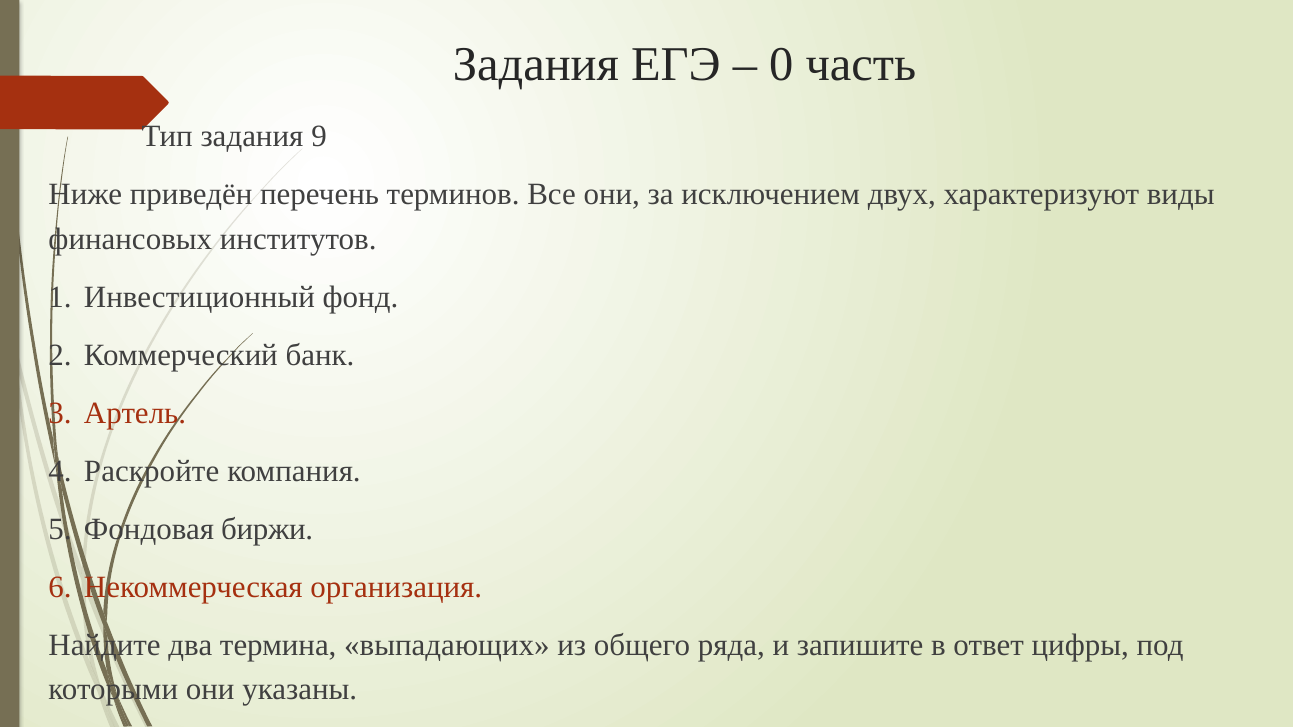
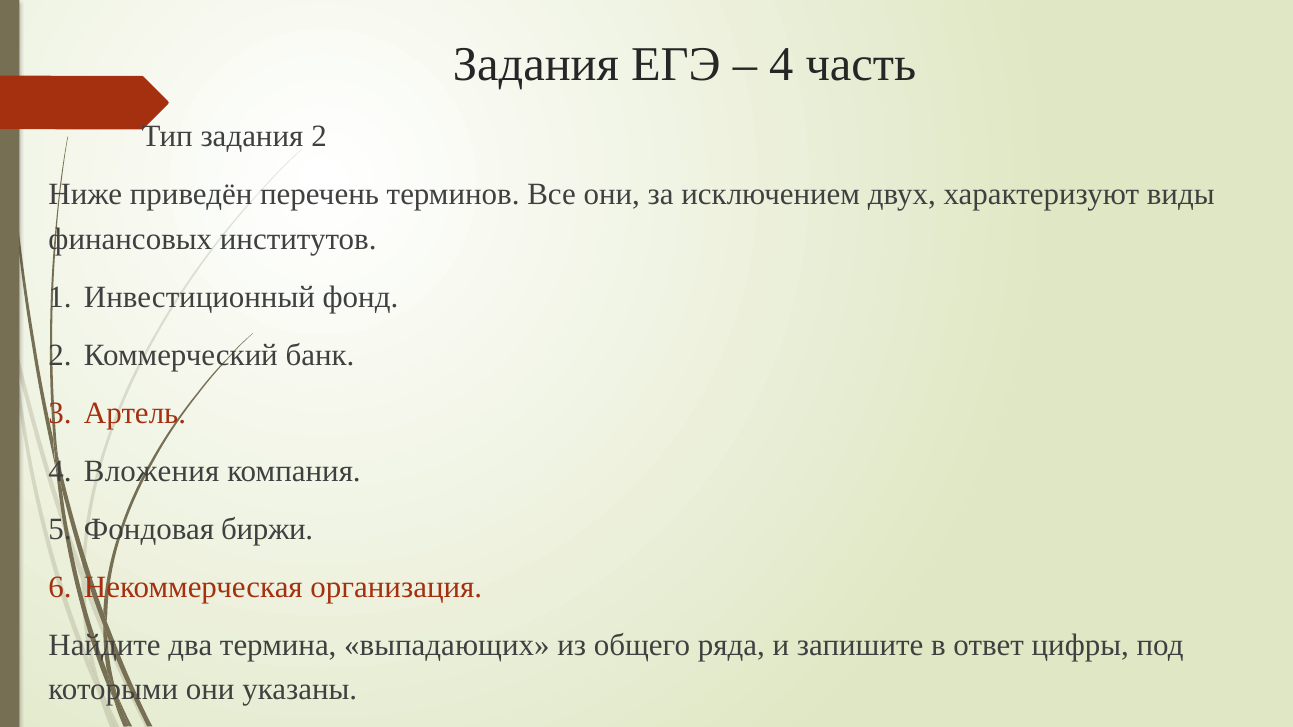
0: 0 -> 4 (781, 65)
задания 9: 9 -> 2 (319, 136)
Раскройте: Раскройте -> Вложения (152, 471)
